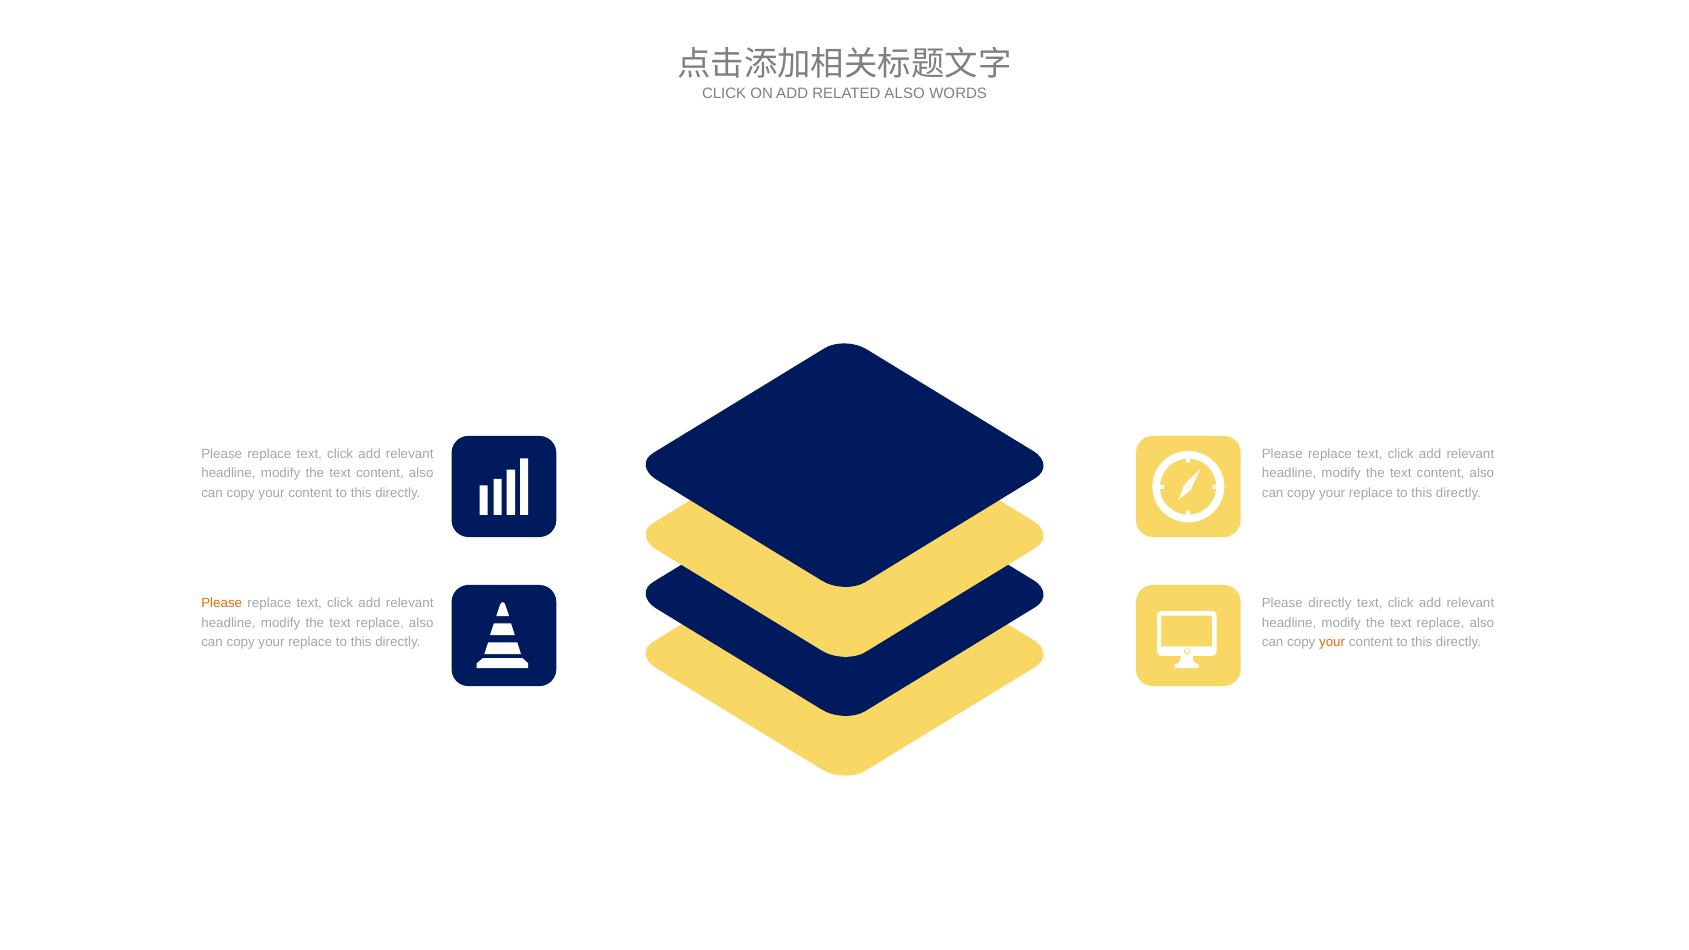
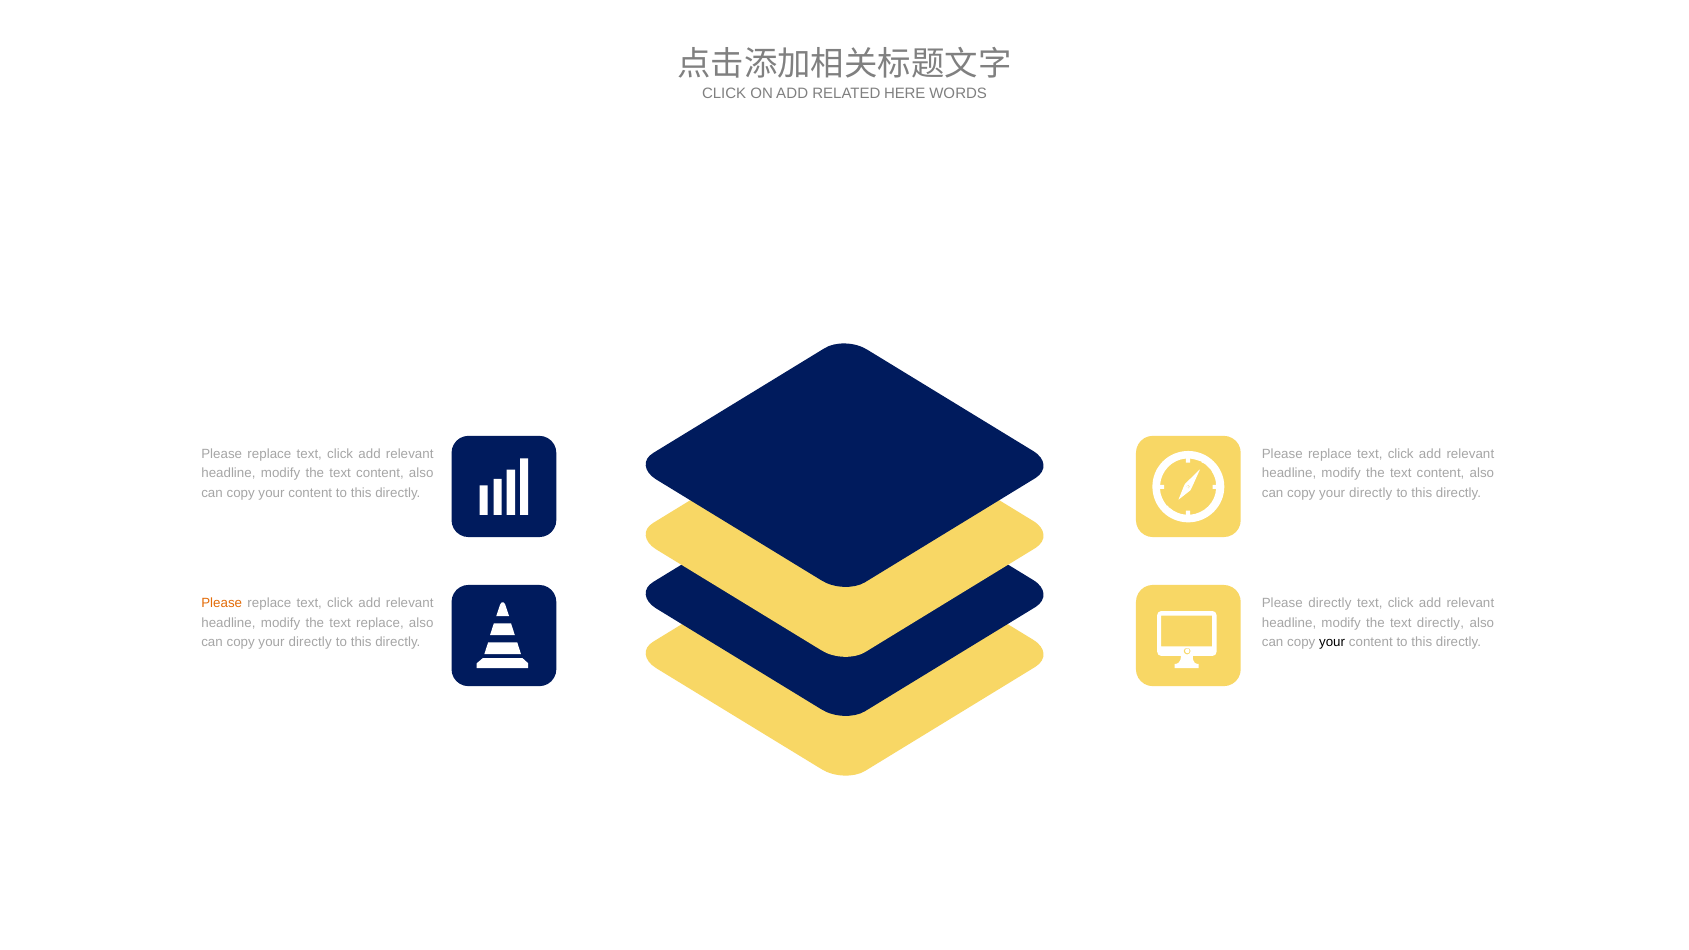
RELATED ALSO: ALSO -> HERE (905, 93)
replace: replace -> directly (1371, 493)
replace: replace -> directly (1440, 623)
replace: replace -> directly (310, 642)
your colour: orange -> black (1332, 642)
